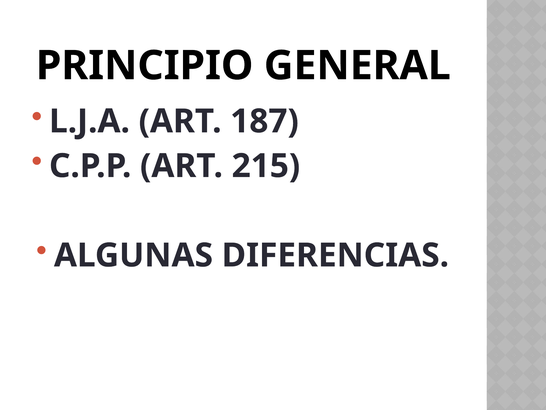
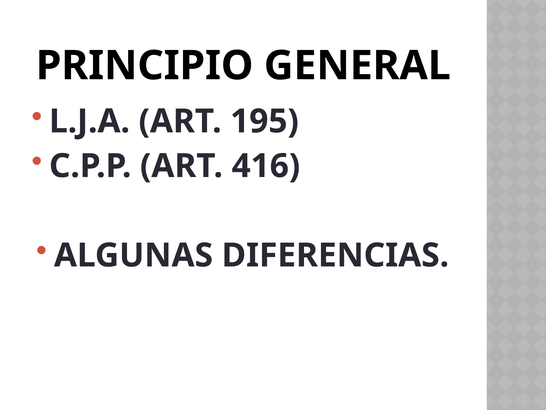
187: 187 -> 195 (264, 121)
215: 215 -> 416 (266, 166)
